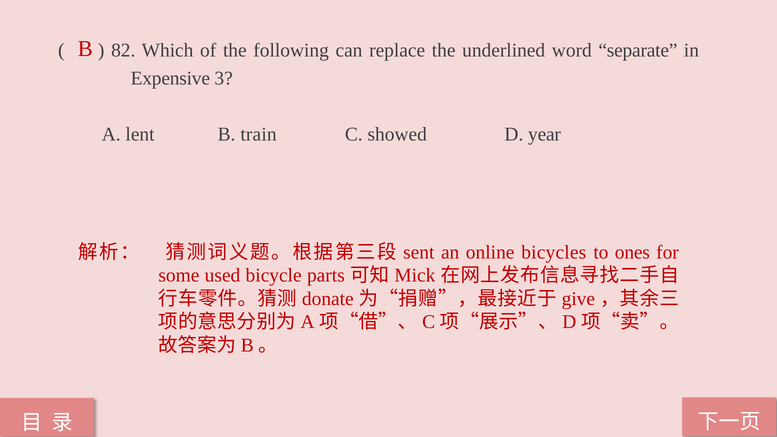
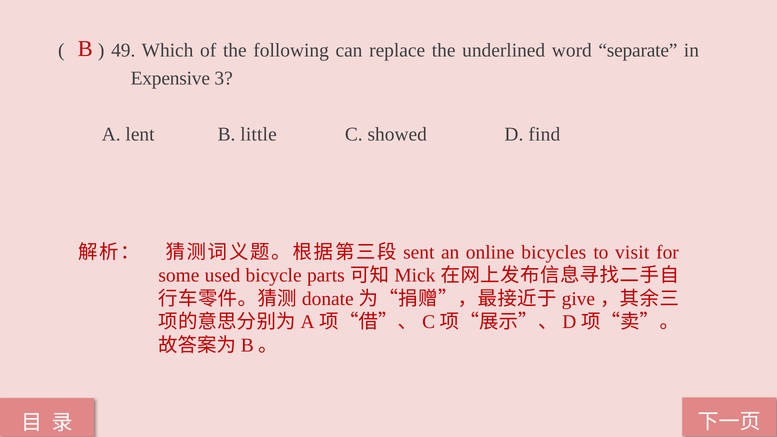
82: 82 -> 49 (123, 50)
train: train -> little (259, 134)
year: year -> find (544, 134)
ones: ones -> visit (632, 252)
